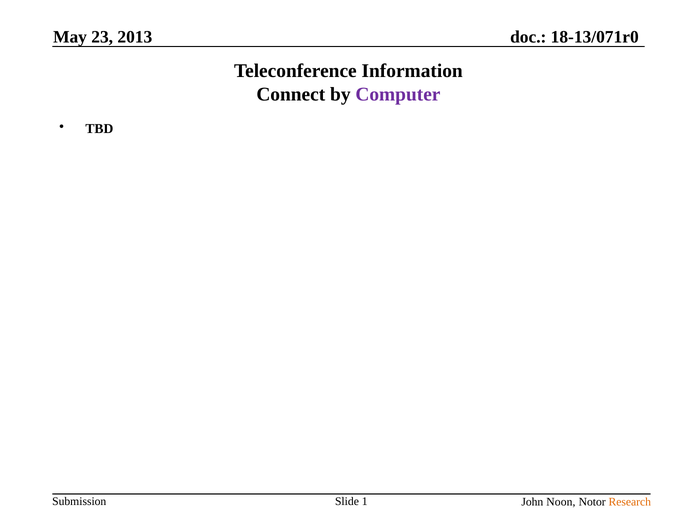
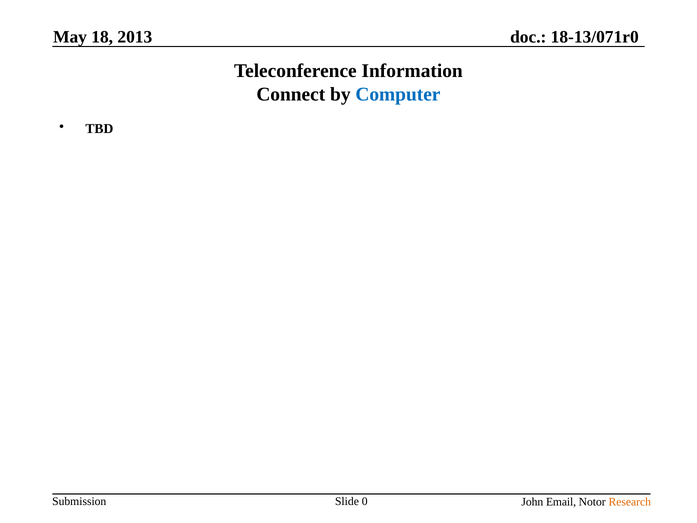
23: 23 -> 18 (102, 37)
Computer colour: purple -> blue (398, 94)
Noon: Noon -> Email (561, 501)
1: 1 -> 0 (365, 501)
